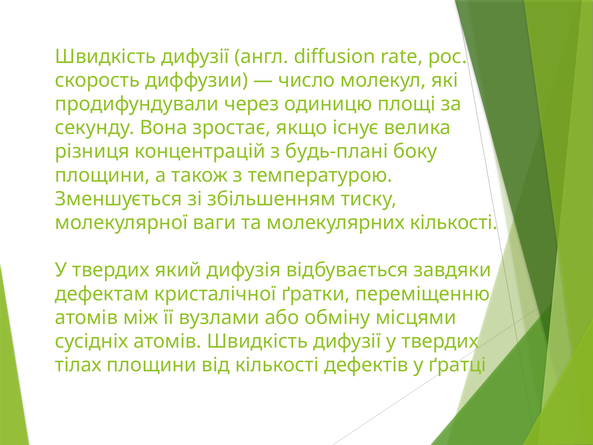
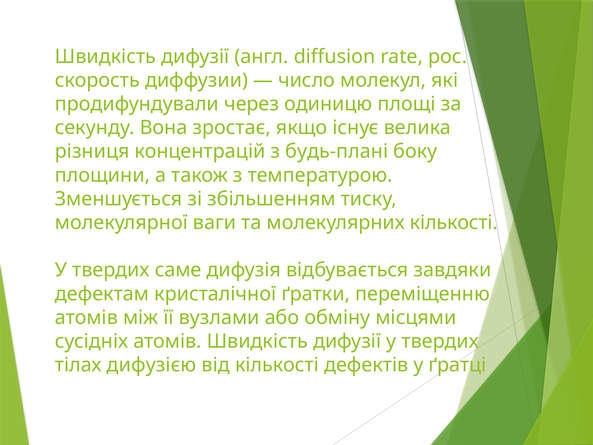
який: який -> саме (178, 270)
тілах площини: площини -> дифузією (152, 365)
